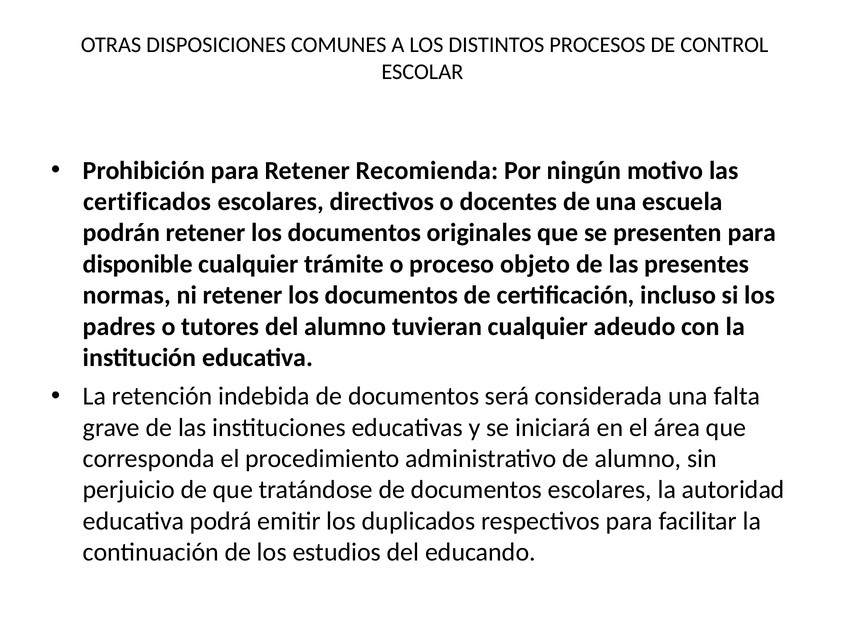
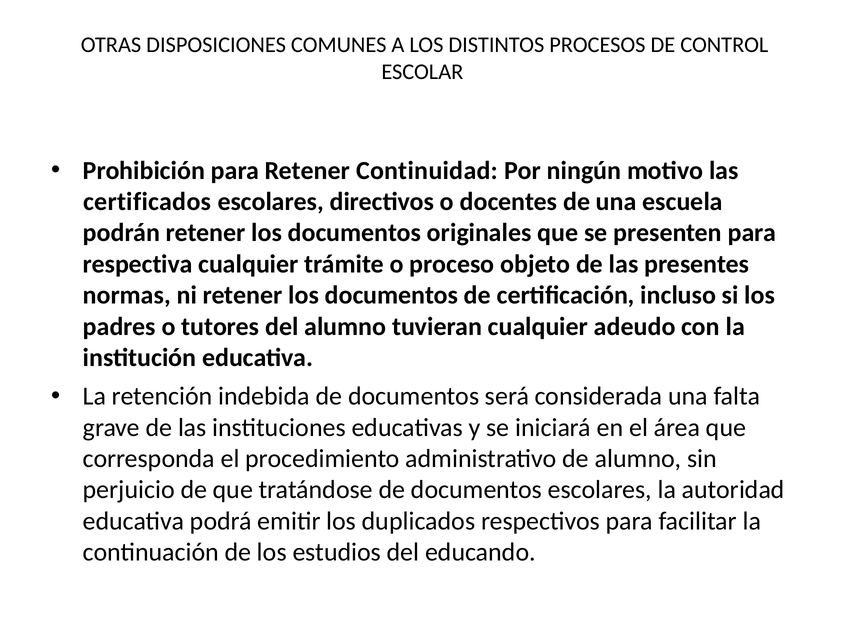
Recomienda: Recomienda -> Continuidad (427, 170)
disponible: disponible -> respectiva (138, 264)
